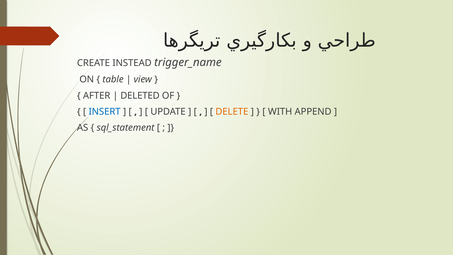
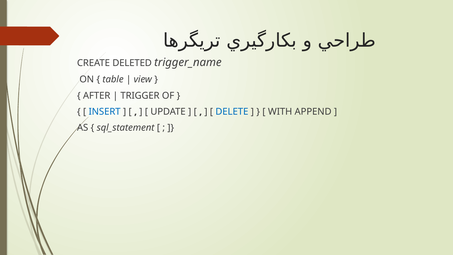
INSTEAD: INSTEAD -> DELETED (132, 63)
DELETED: DELETED -> TRIGGER (140, 96)
DELETE colour: orange -> blue (232, 112)
